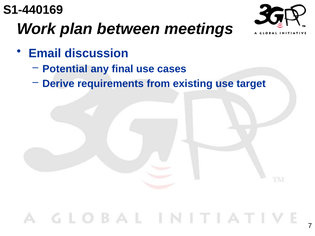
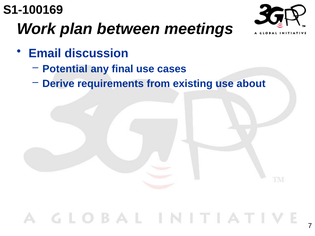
S1-440169: S1-440169 -> S1-100169 (33, 10)
target: target -> about (251, 84)
